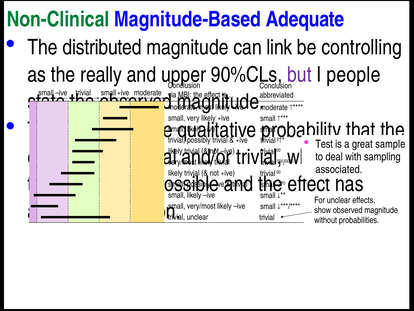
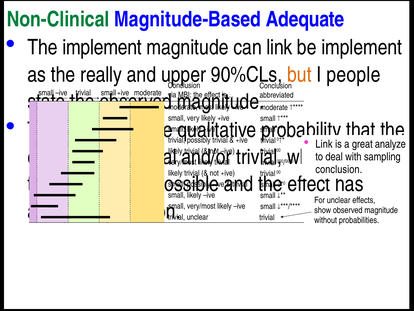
The distributed: distributed -> implement (102, 47)
be controlling: controlling -> implement (362, 47)
but colour: purple -> orange (299, 75)
Test: Test -> Link (324, 144)
sample: sample -> analyze (390, 144)
associated: associated -> conclusion (339, 169)
